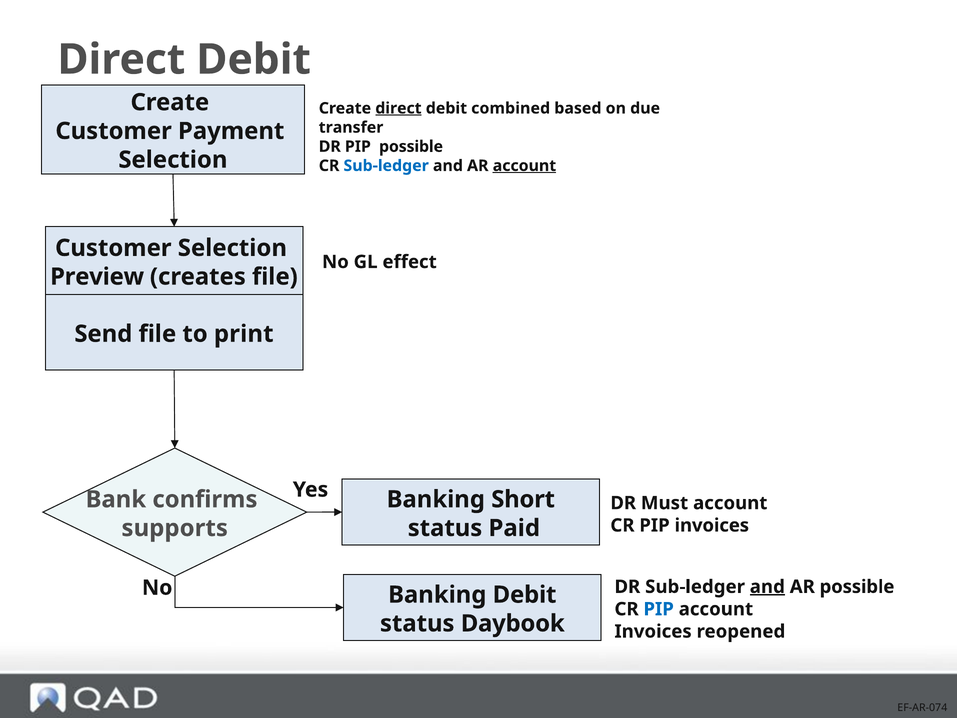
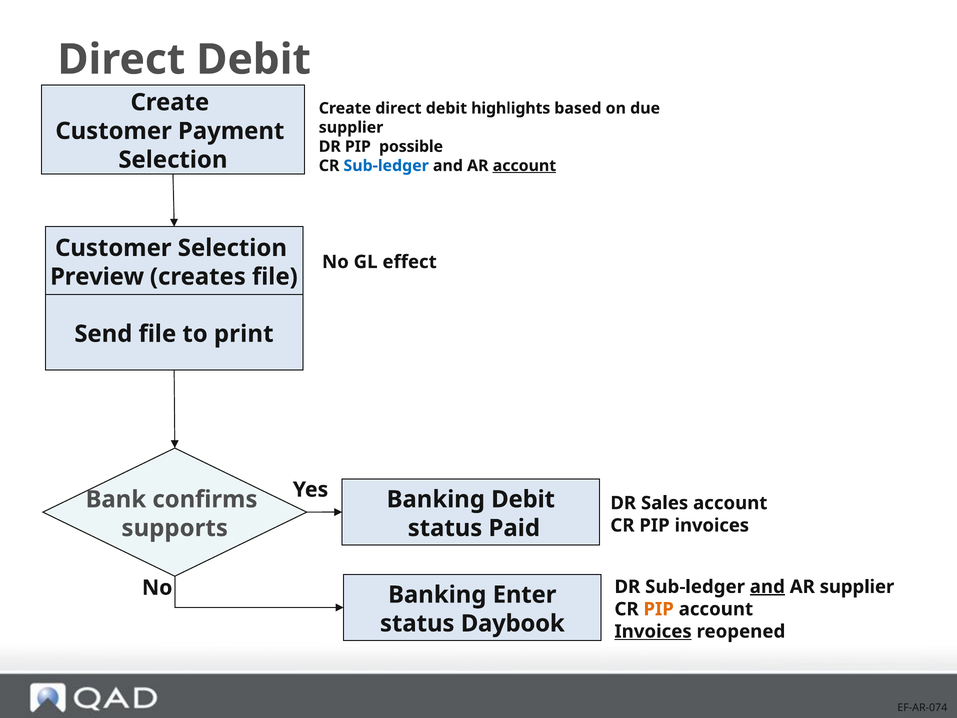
direct underline: present -> none (398, 108)
combined: combined -> highlights (511, 108)
transfer: transfer -> supplier (351, 127)
Banking Short: Short -> Debit (523, 499)
Must: Must -> Sales (665, 503)
AR possible: possible -> supplier (857, 587)
Banking Debit: Debit -> Enter (525, 595)
PIP colour: blue -> orange (659, 609)
Invoices underline: none -> present (653, 631)
